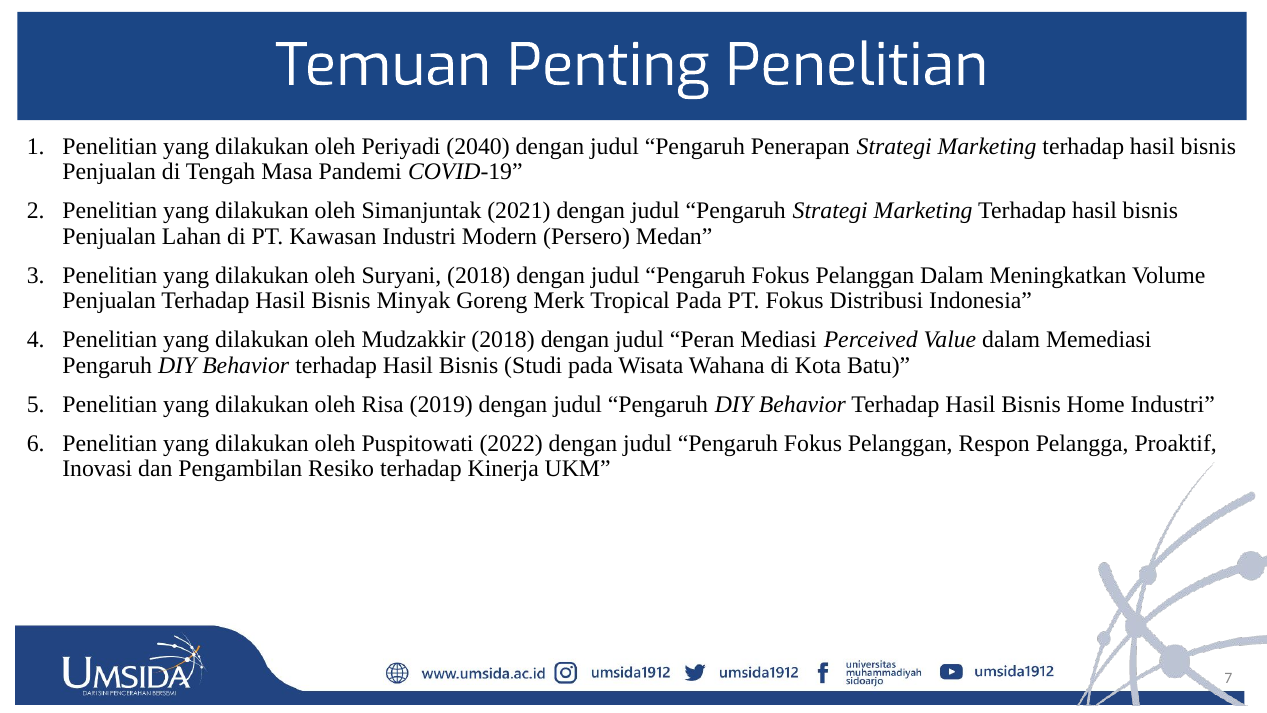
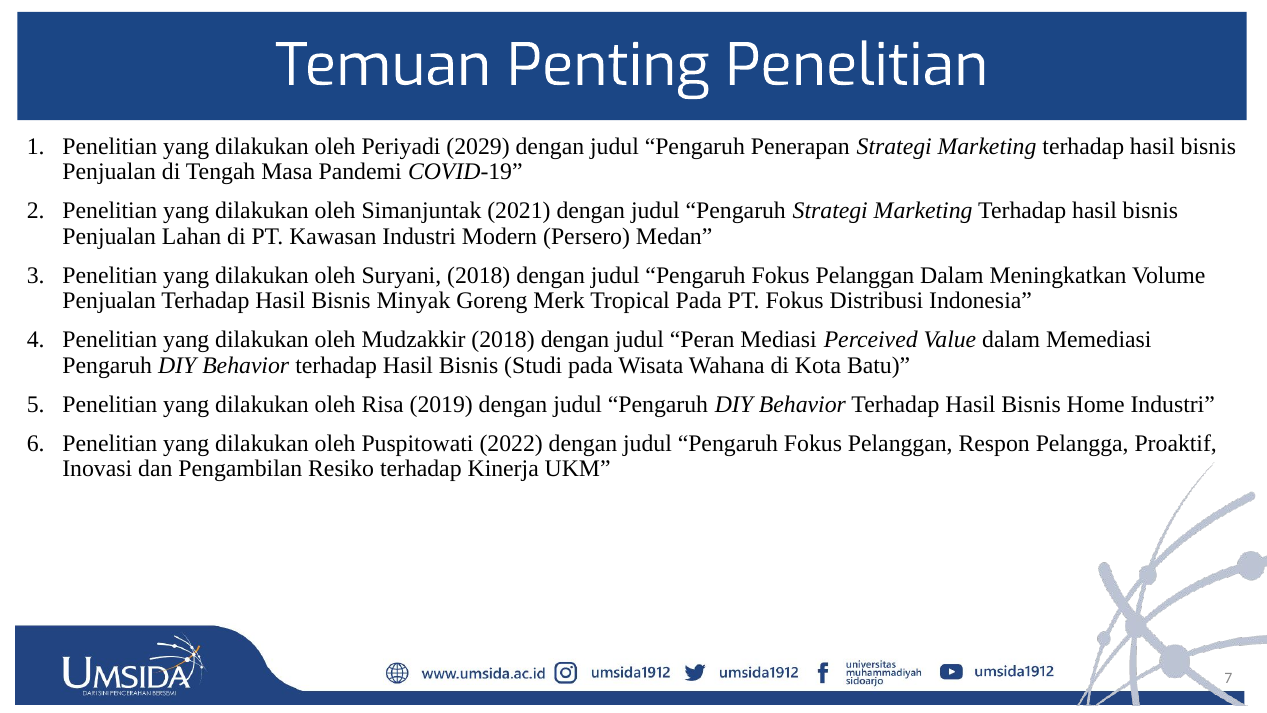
2040: 2040 -> 2029 (478, 146)
